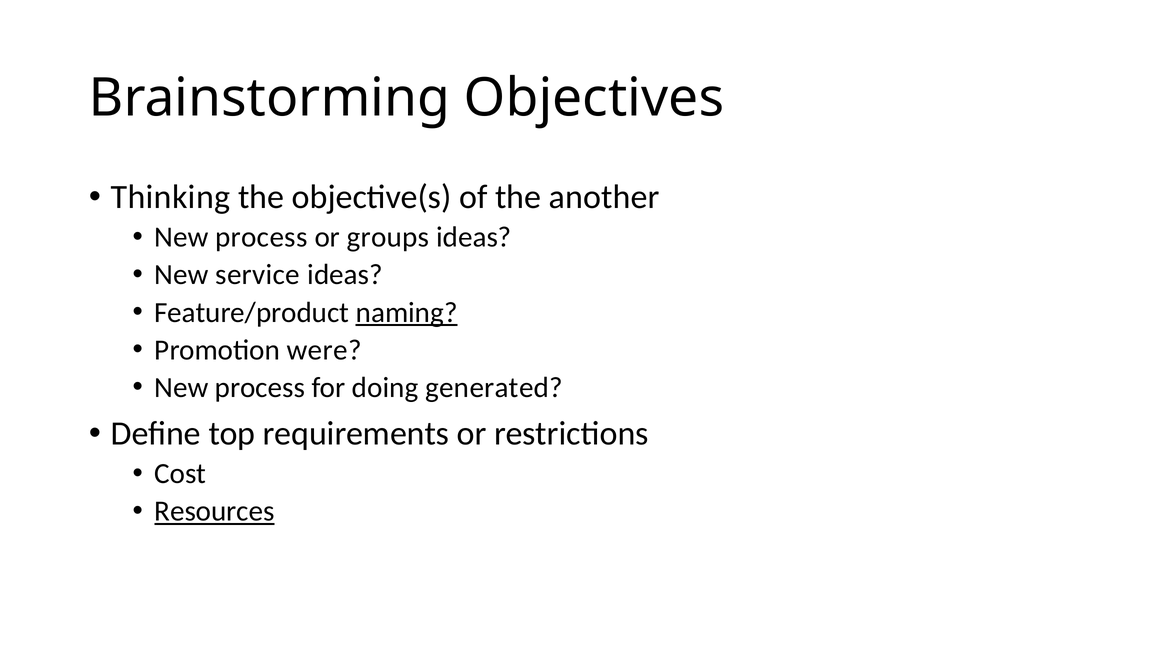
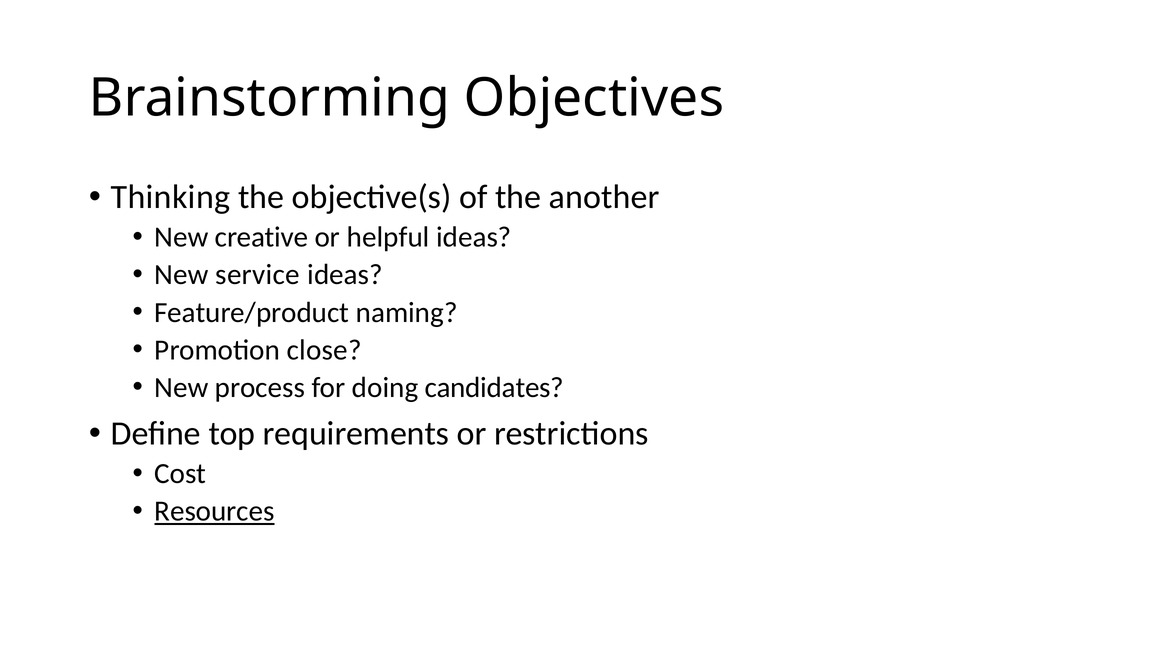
process: process -> creative (262, 237)
groups: groups -> helpful (388, 237)
naming underline: present -> none (407, 312)
were: were -> close (324, 350)
generated: generated -> candidates (494, 387)
